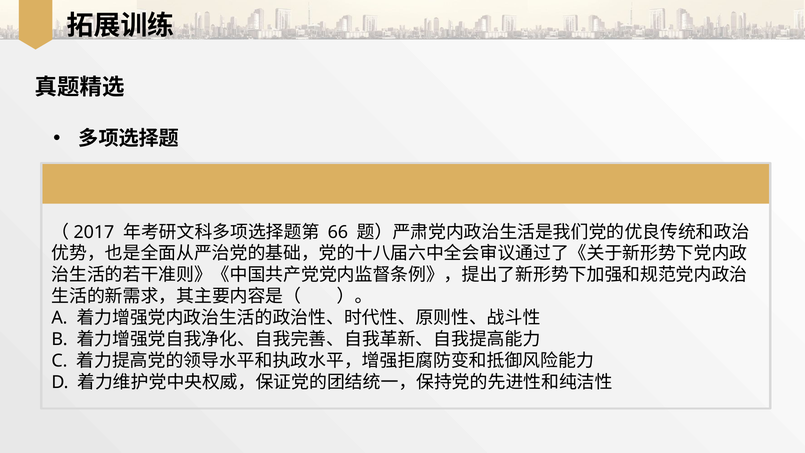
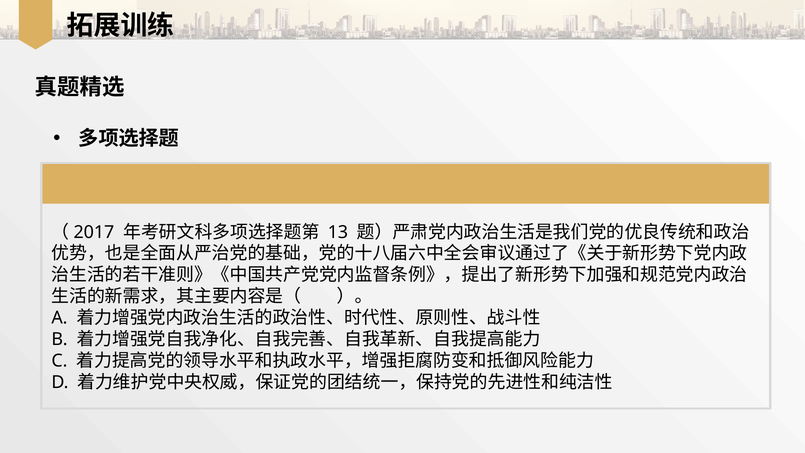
66: 66 -> 13 (338, 232)
